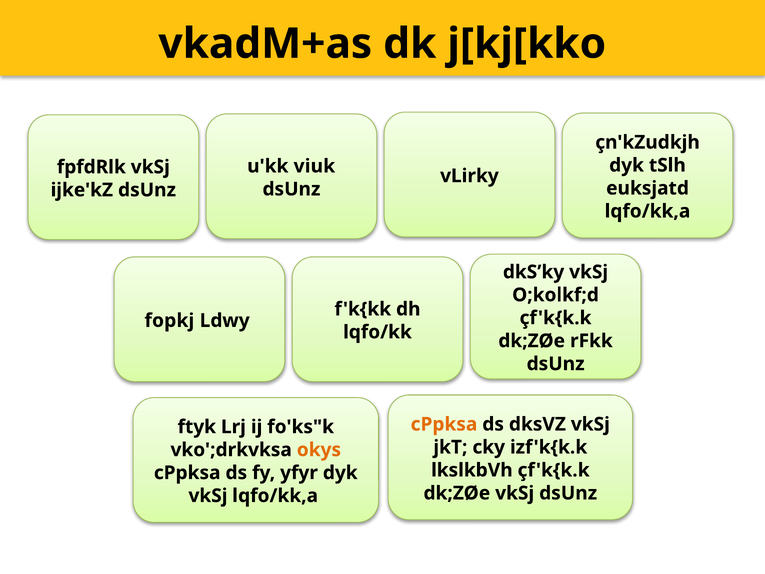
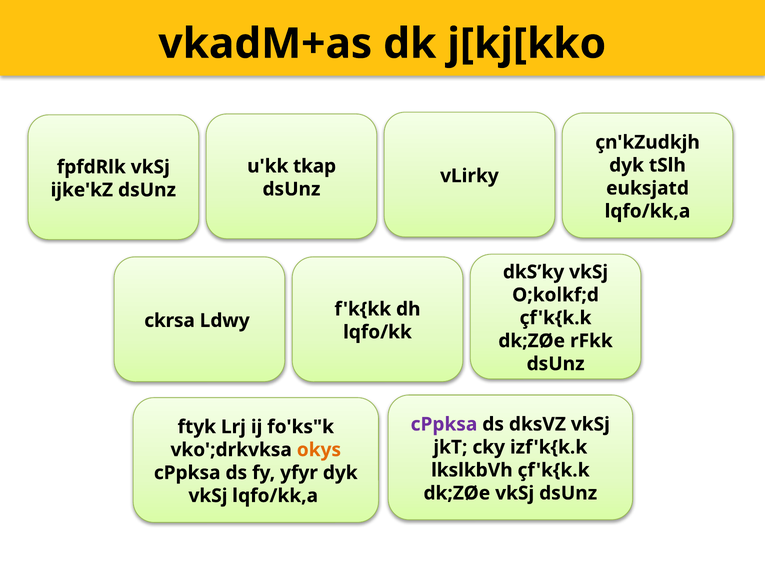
viuk: viuk -> tkap (315, 166)
fopkj: fopkj -> ckrsa (170, 320)
cPpksa colour: orange -> purple (444, 424)
